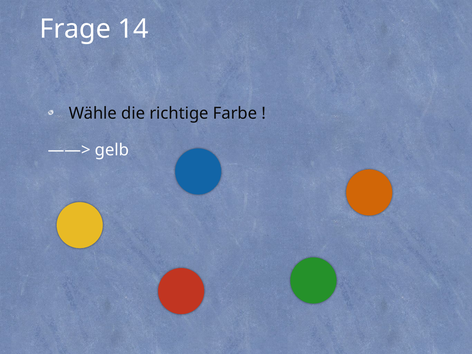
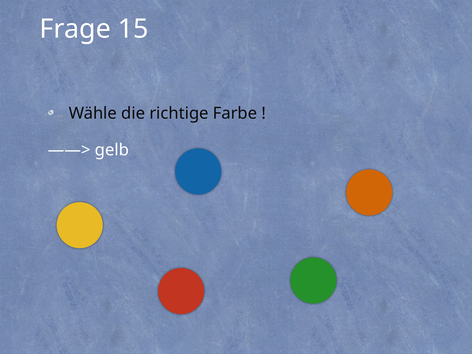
14: 14 -> 15 (133, 29)
